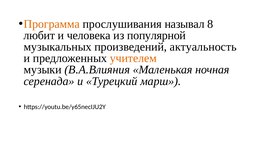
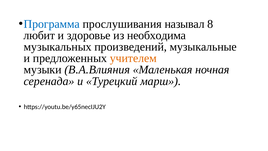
Программа colour: orange -> blue (52, 24)
человека: человека -> здоровье (89, 35)
популярной: популярной -> необходима (156, 35)
актуальность: актуальность -> музыкальные (203, 47)
